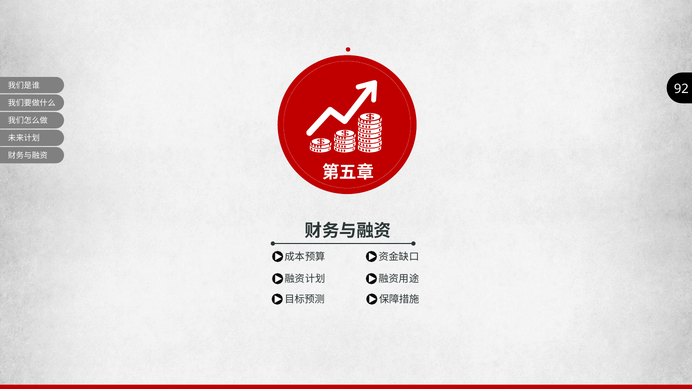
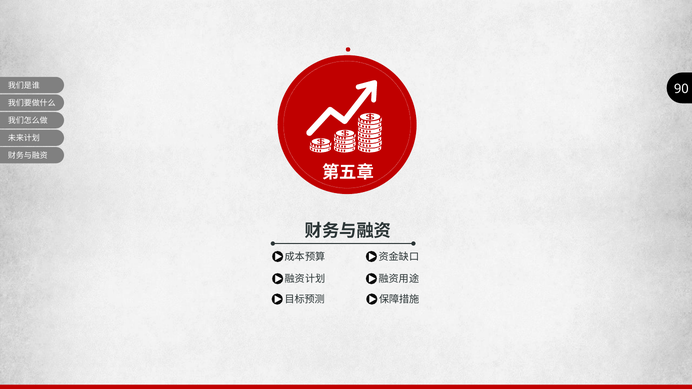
92: 92 -> 90 (681, 89)
